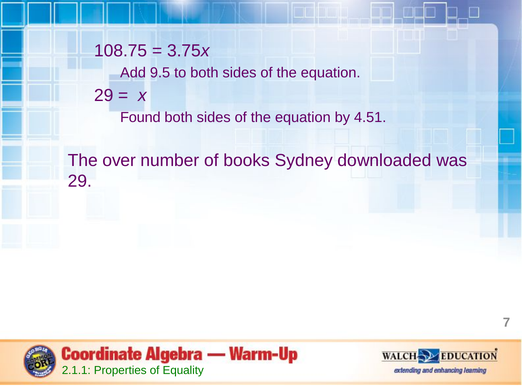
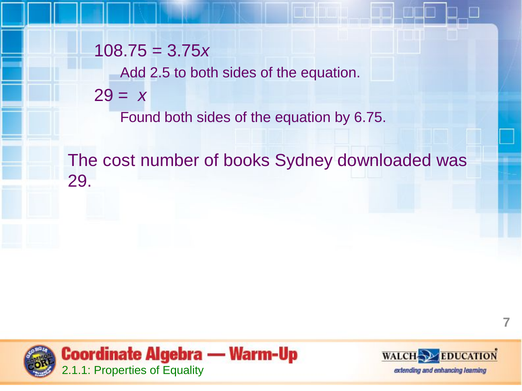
9.5: 9.5 -> 2.5 (160, 73)
4.51: 4.51 -> 6.75 (370, 117)
over: over -> cost (119, 161)
